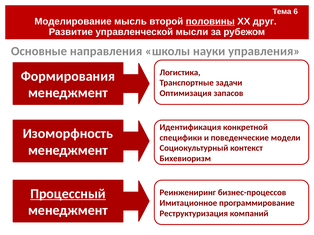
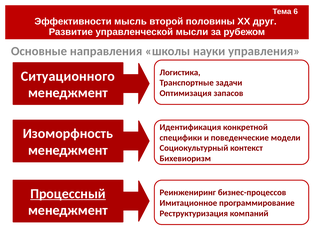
Моделирование: Моделирование -> Эффективности (73, 21)
половины underline: present -> none (210, 21)
Формирования: Формирования -> Ситуационного (68, 76)
